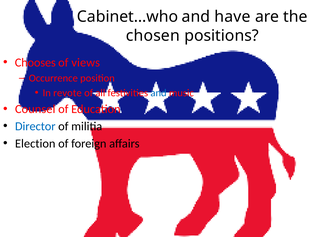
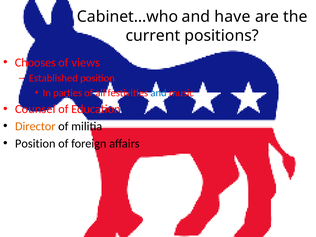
chosen: chosen -> current (153, 36)
Occurrence: Occurrence -> Established (53, 78)
revote: revote -> parties (68, 93)
Director colour: blue -> orange (35, 126)
Election: Election -> Position (35, 143)
